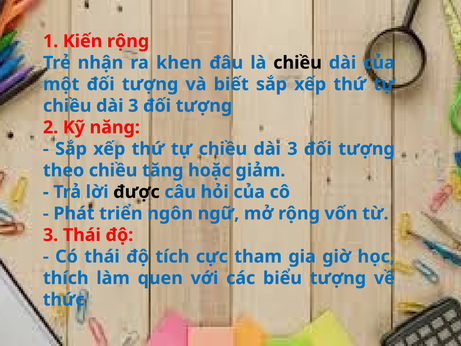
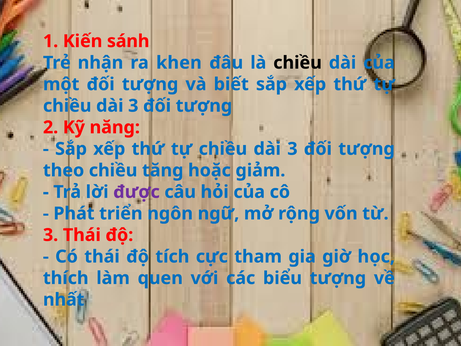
Kiến rộng: rộng -> sánh (128, 41)
được colour: black -> purple (136, 192)
thức: thức -> nhất (64, 299)
